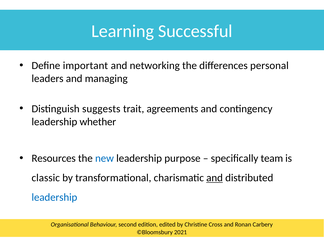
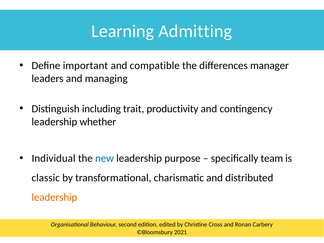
Successful: Successful -> Admitting (195, 31)
networking: networking -> compatible (155, 66)
personal: personal -> manager (269, 66)
suggests: suggests -> including (101, 109)
agreements: agreements -> productivity (172, 109)
Resources: Resources -> Individual (54, 158)
and underline: present -> none (215, 178)
leadership colour: blue -> orange (54, 197)
